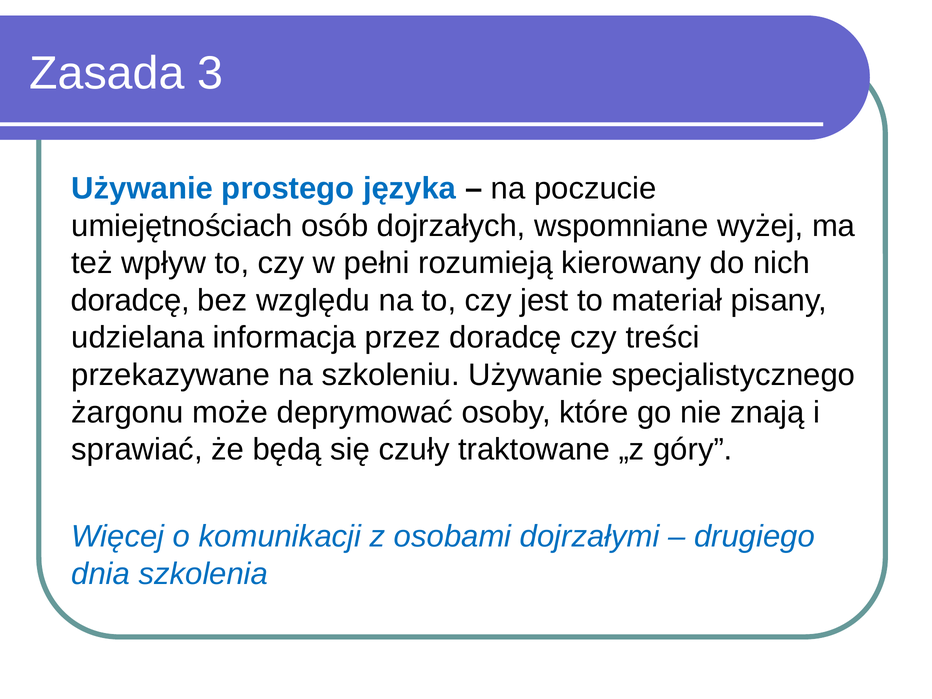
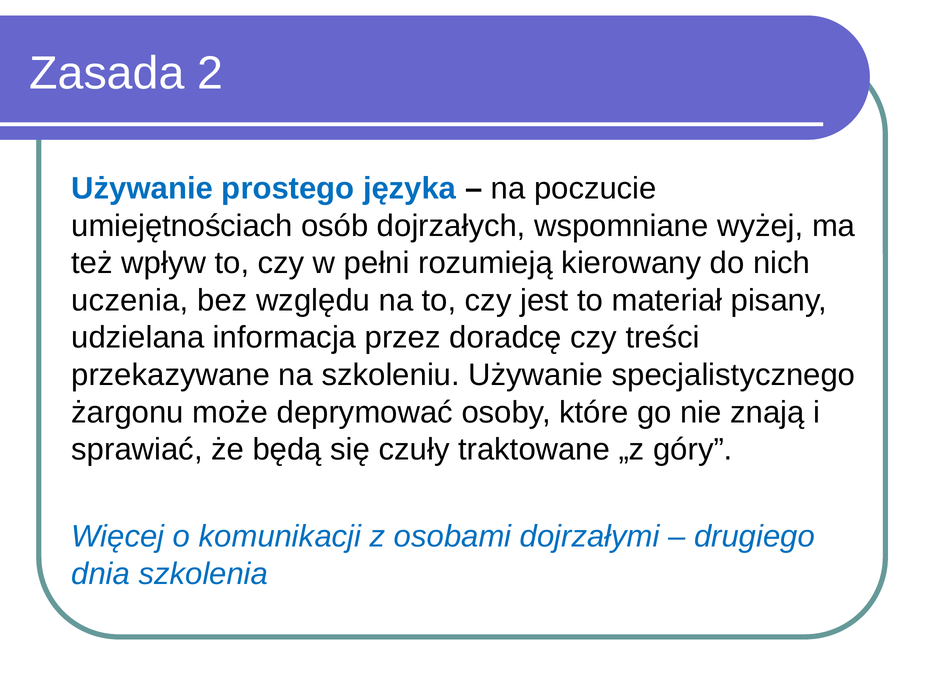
3: 3 -> 2 (210, 73)
doradcę: doradcę -> uczenia (130, 300)
